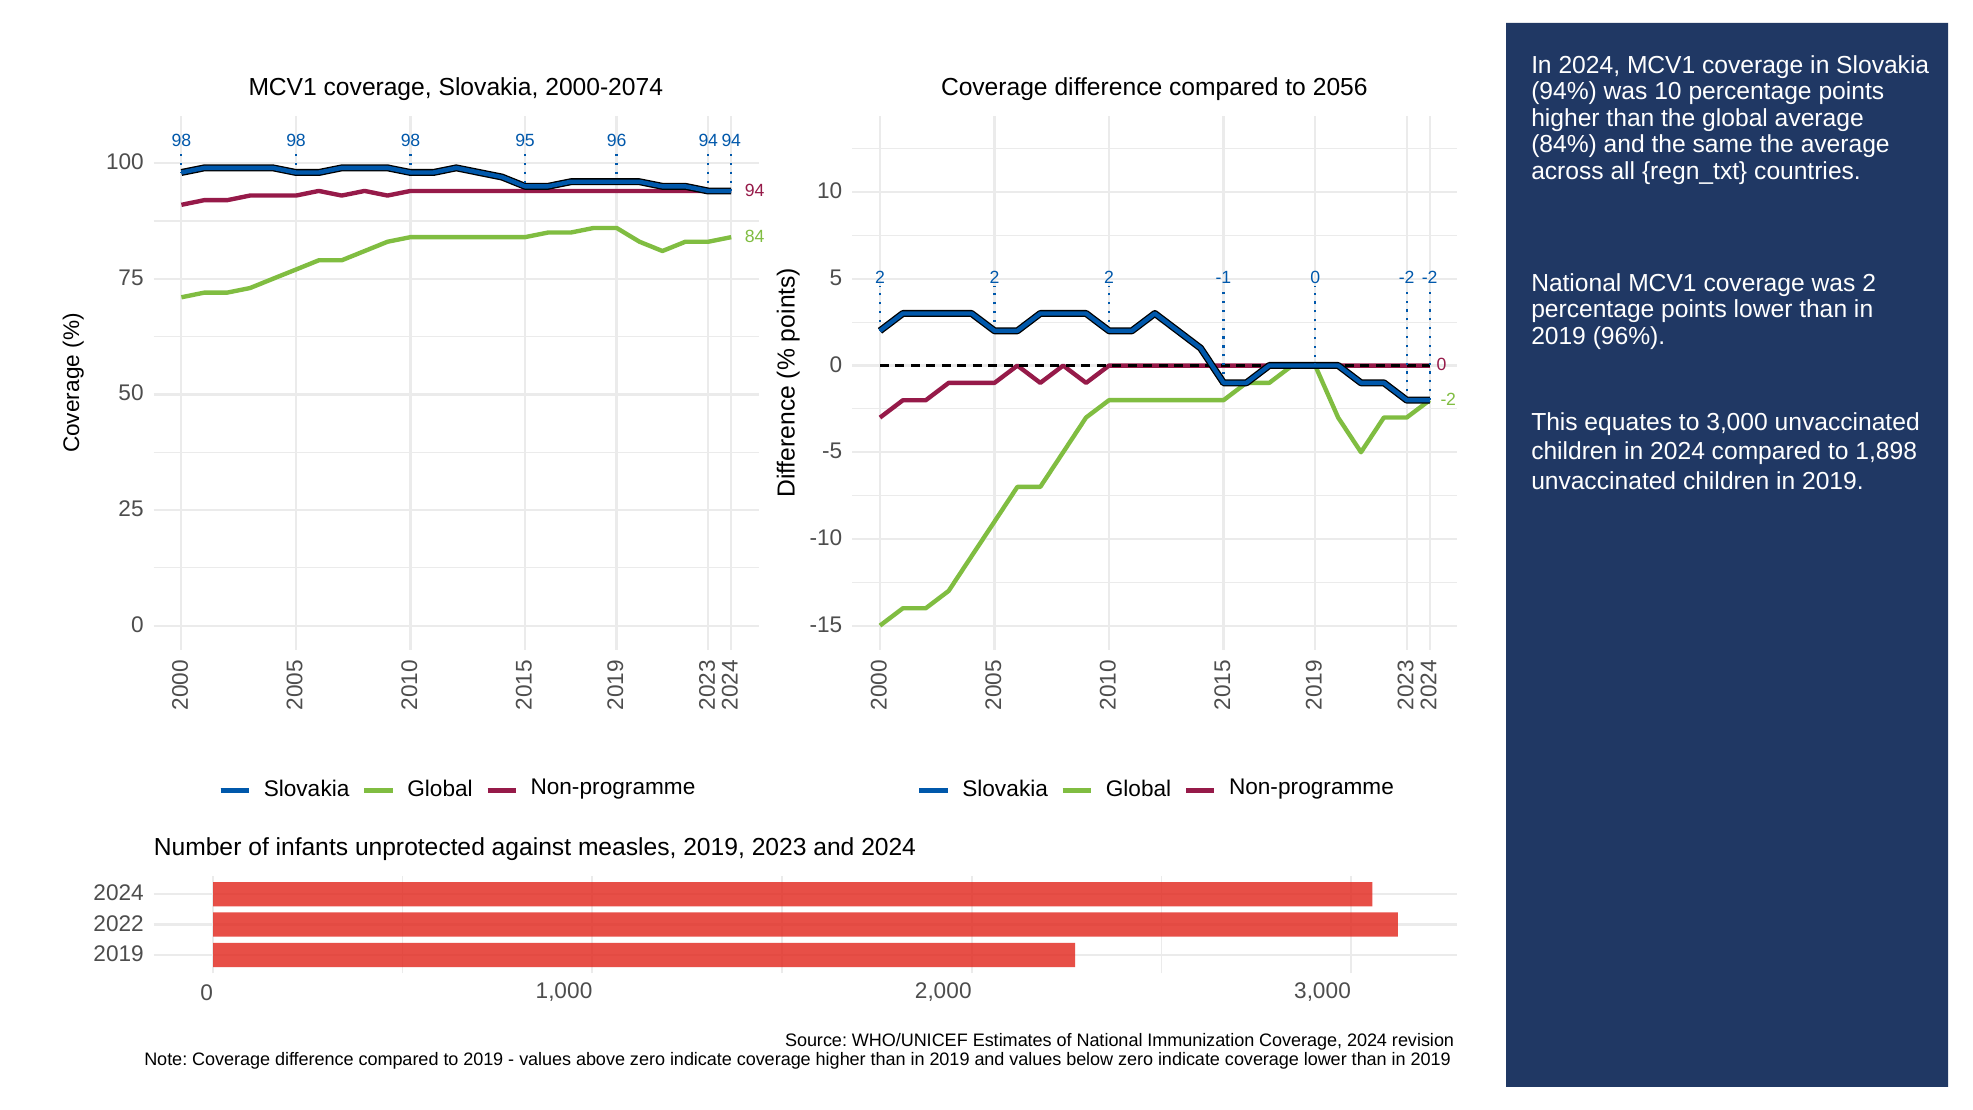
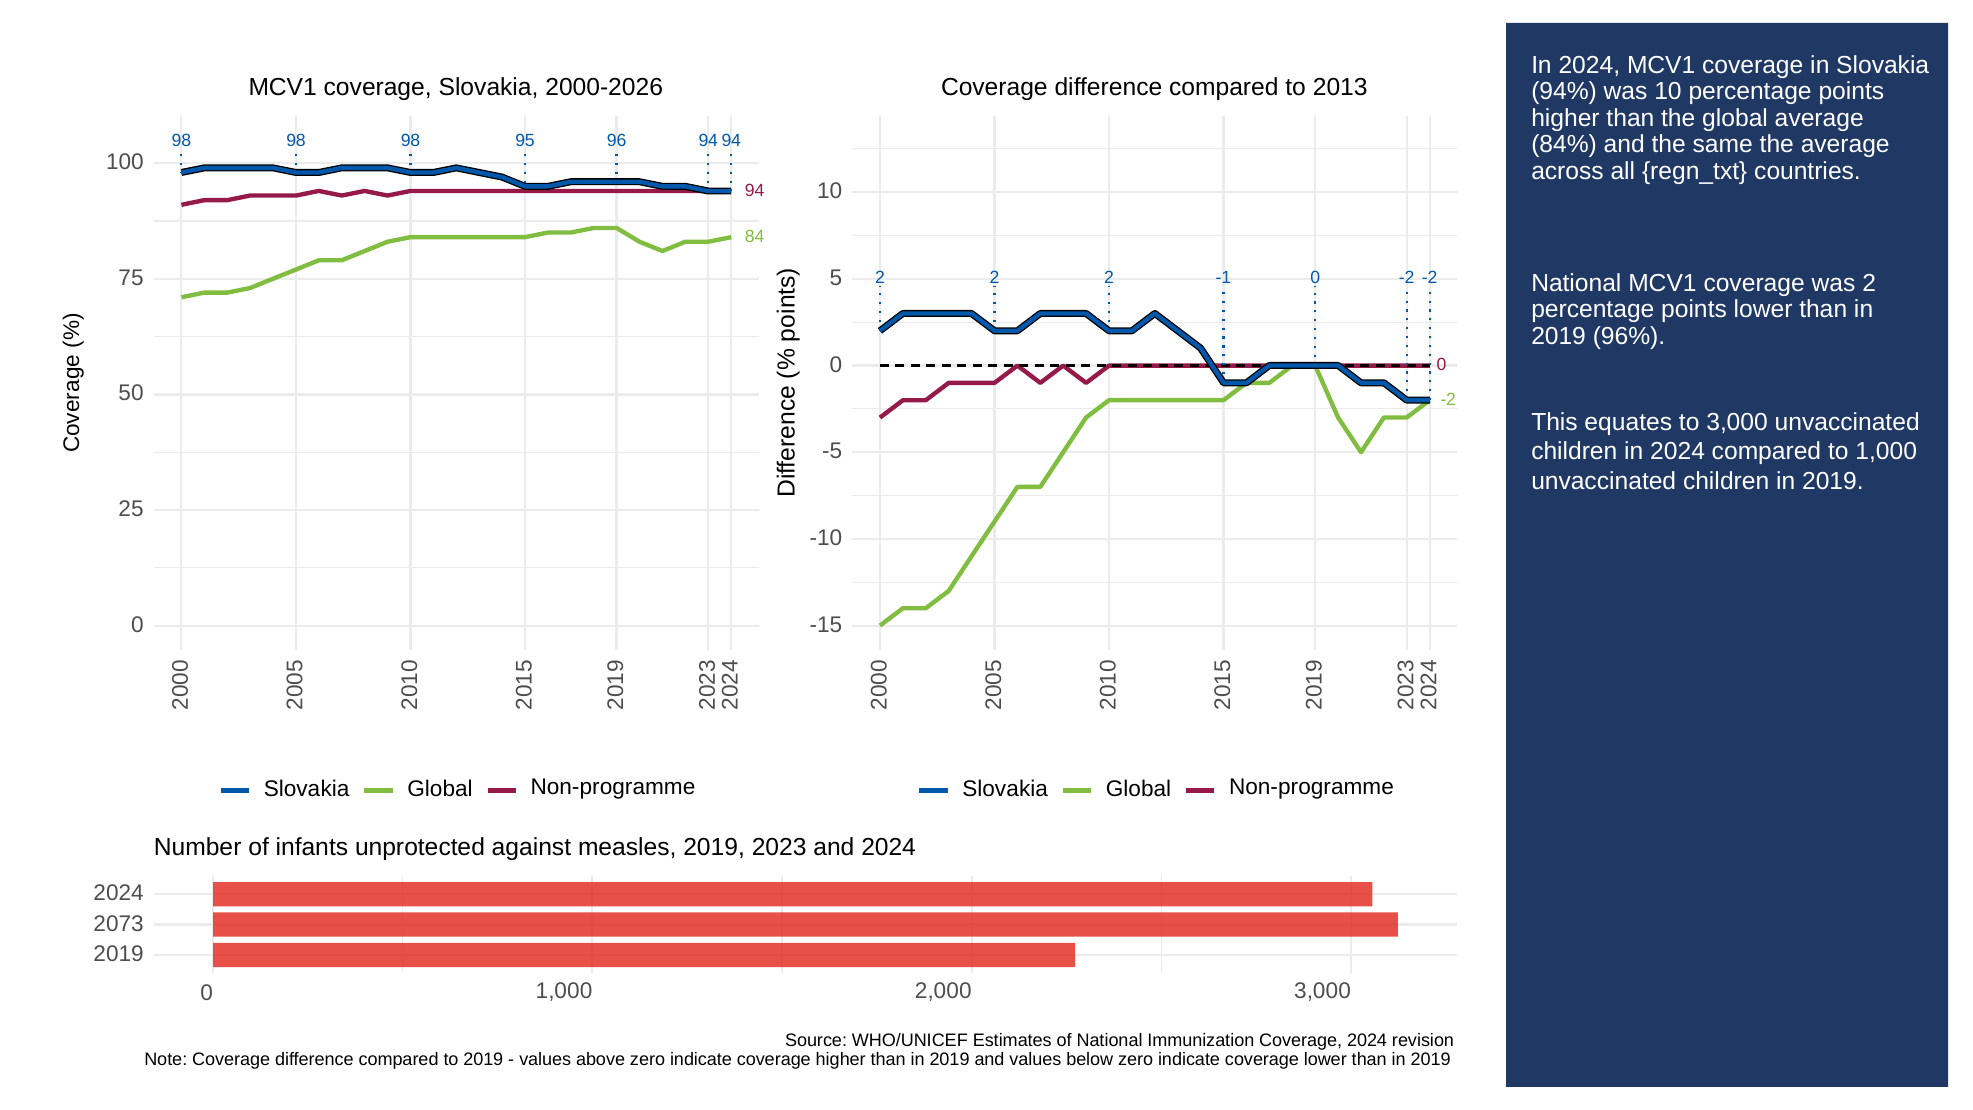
2000-2074: 2000-2074 -> 2000-2026 (604, 87)
2056: 2056 -> 2013 (1340, 87)
to 1,898: 1,898 -> 1,000 (1886, 451)
2022: 2022 -> 2073 (119, 924)
